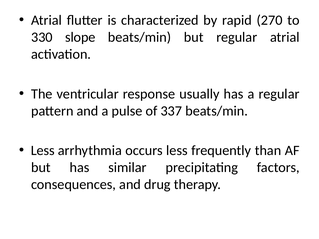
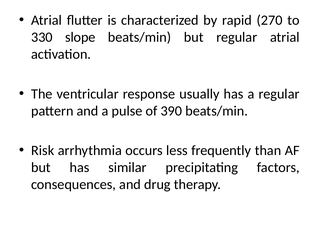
337: 337 -> 390 (171, 111)
Less: Less -> Risk (43, 151)
